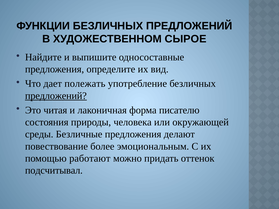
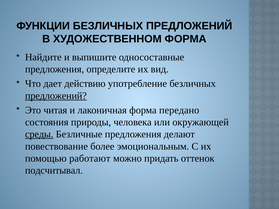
ХУДОЖЕСТВЕННОМ СЫРОЕ: СЫРОЕ -> ФОРМА (186, 39)
полежать: полежать -> действию (85, 84)
писателю: писателю -> передано (179, 110)
среды underline: none -> present (39, 134)
